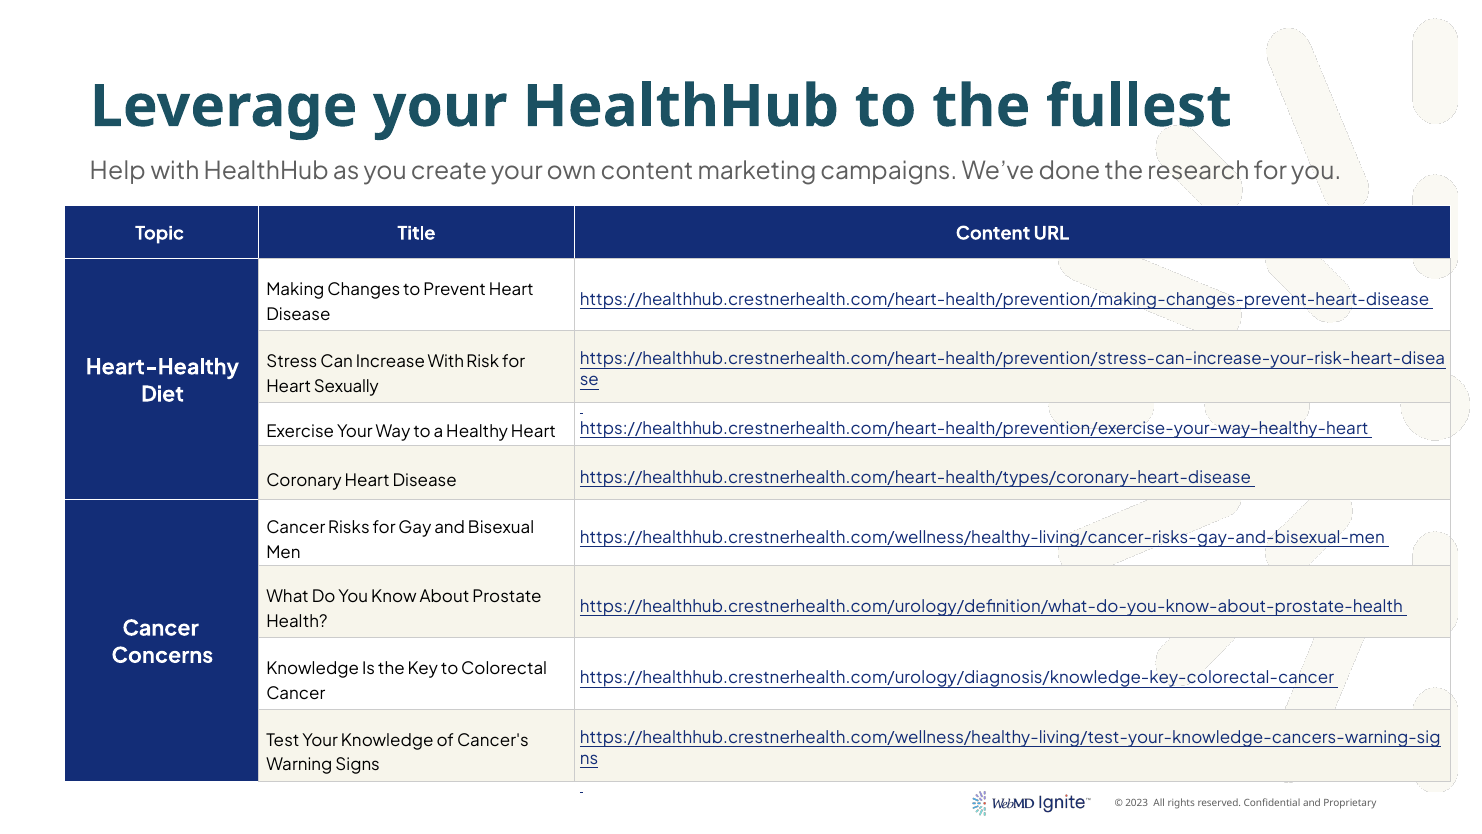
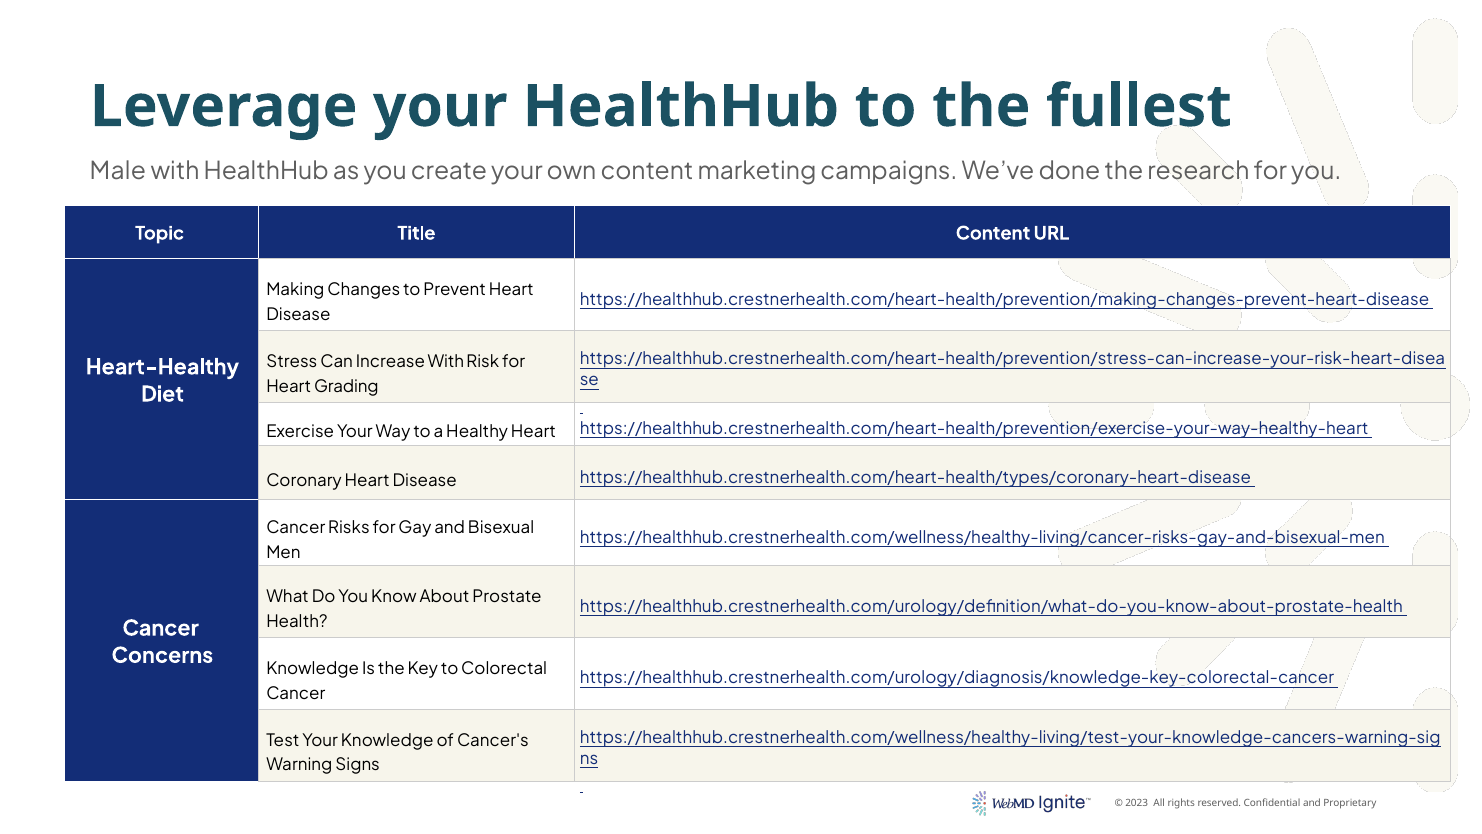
Help: Help -> Male (118, 171)
Sexually: Sexually -> Grading (346, 387)
